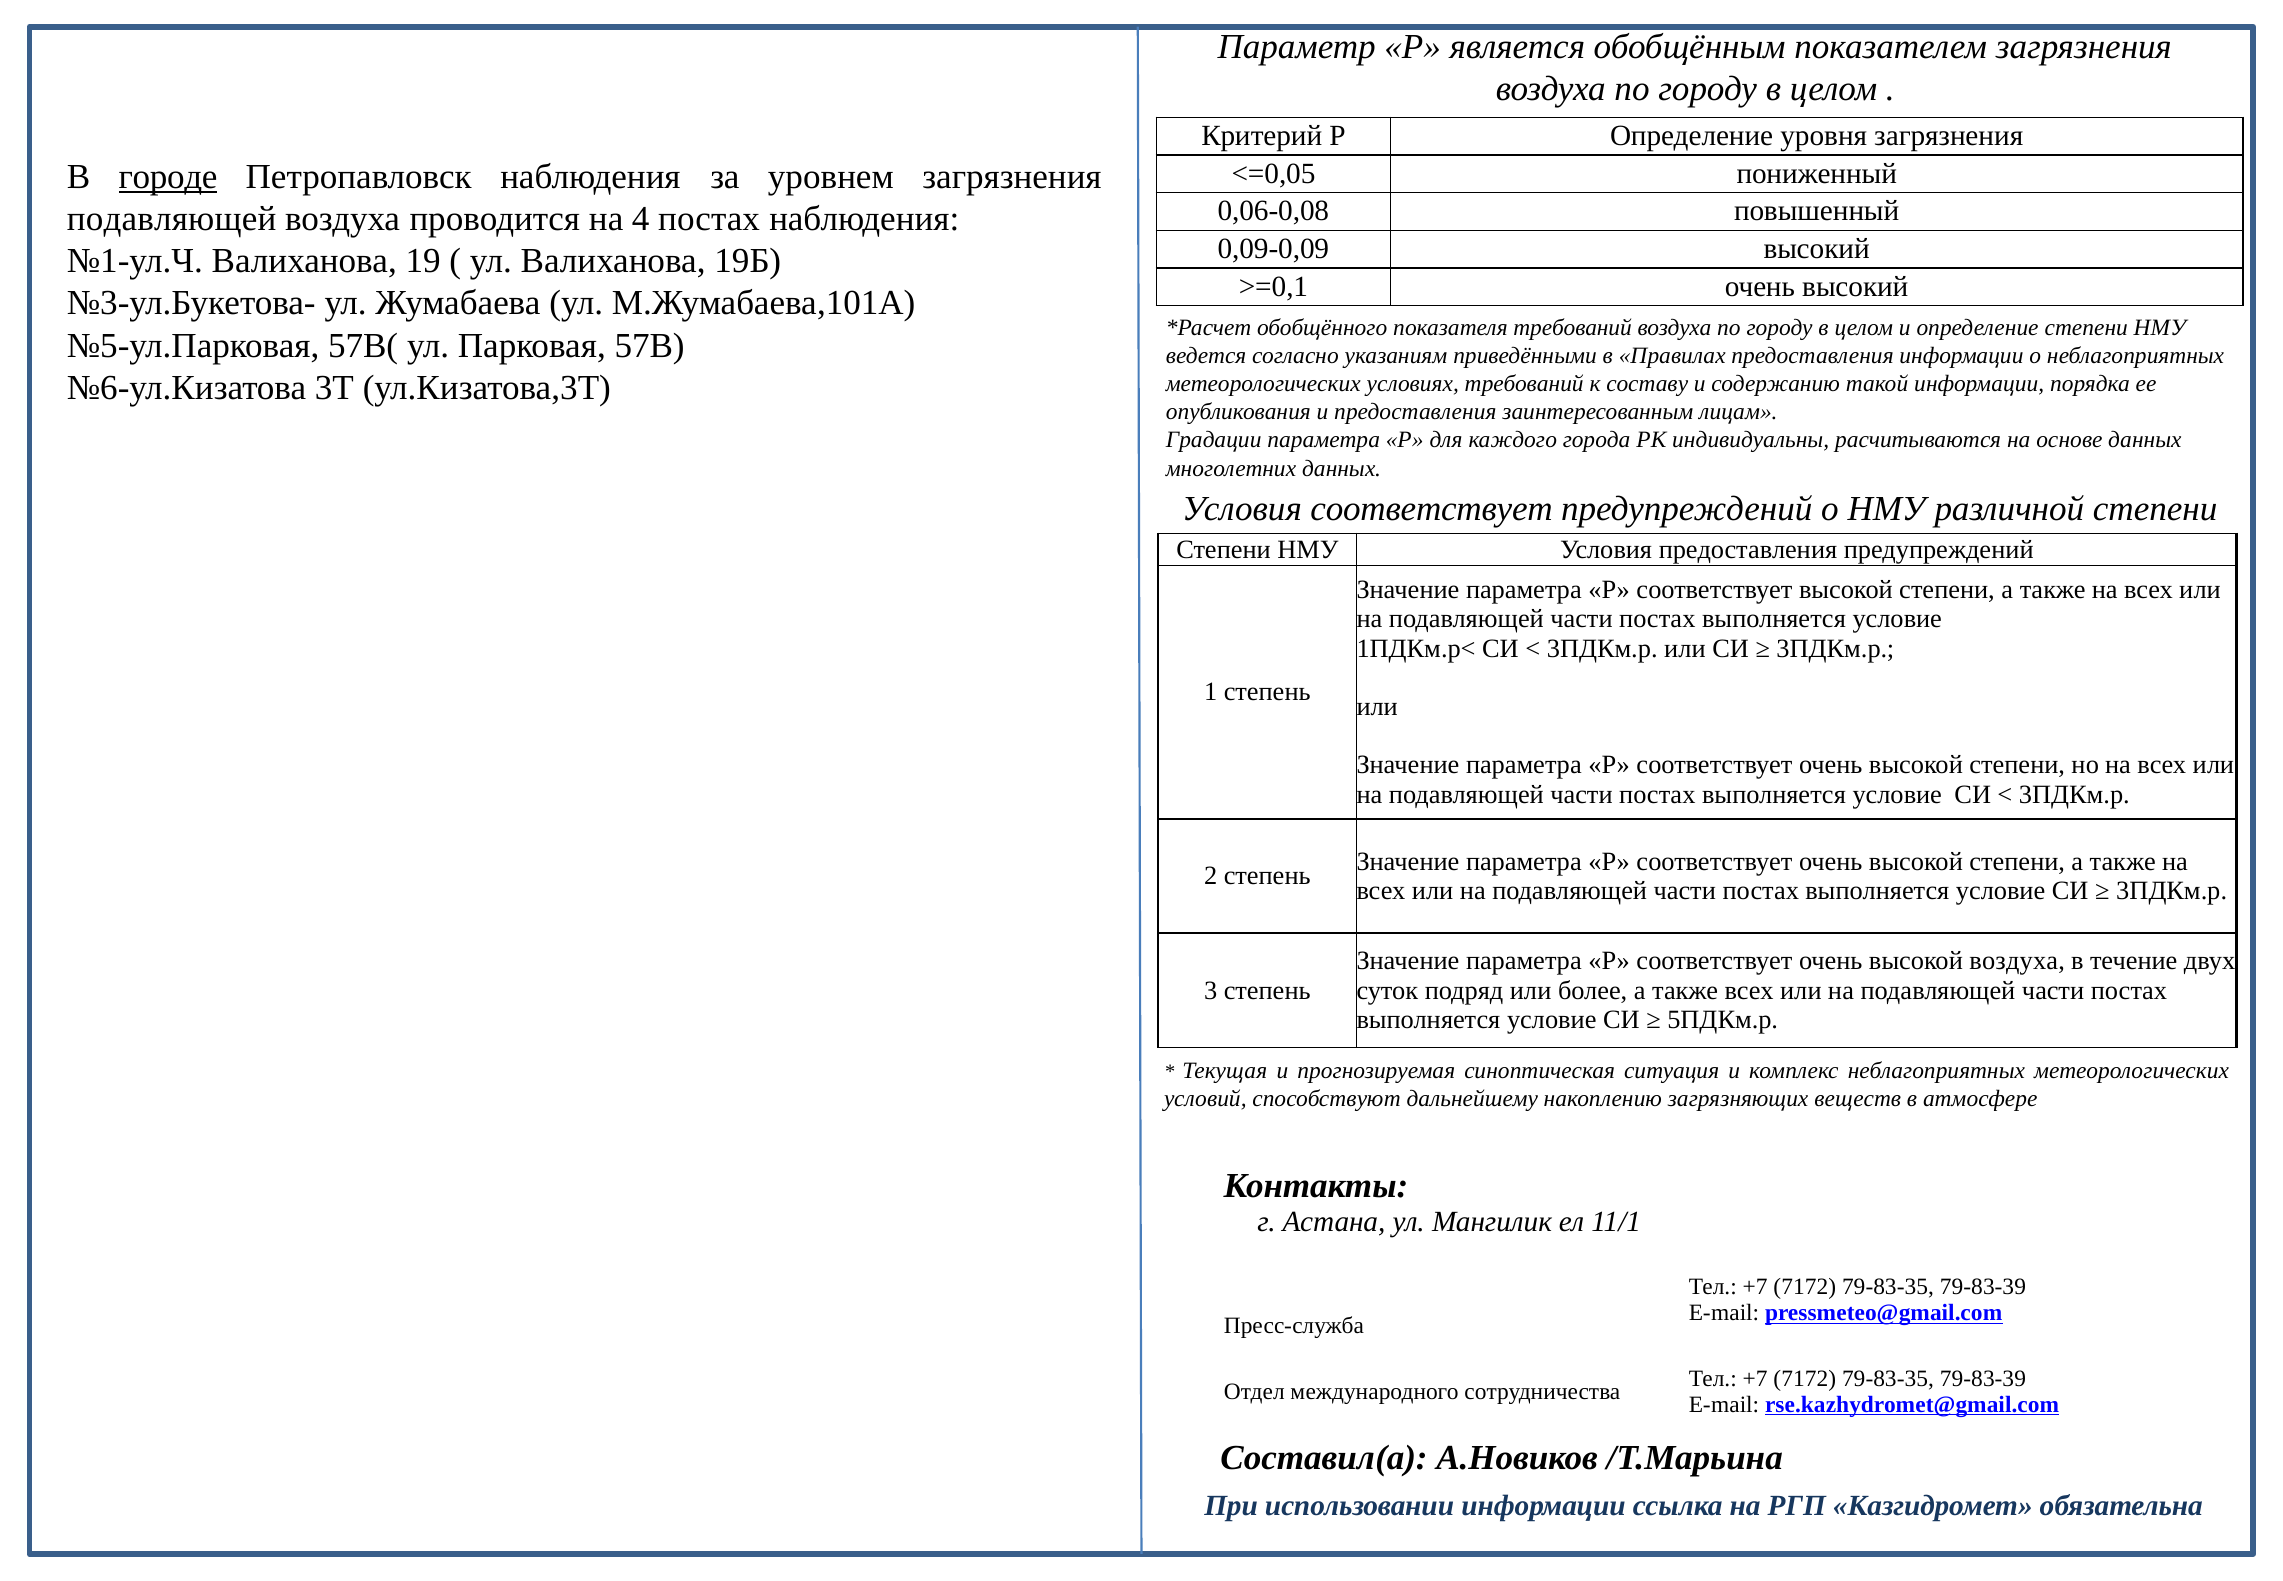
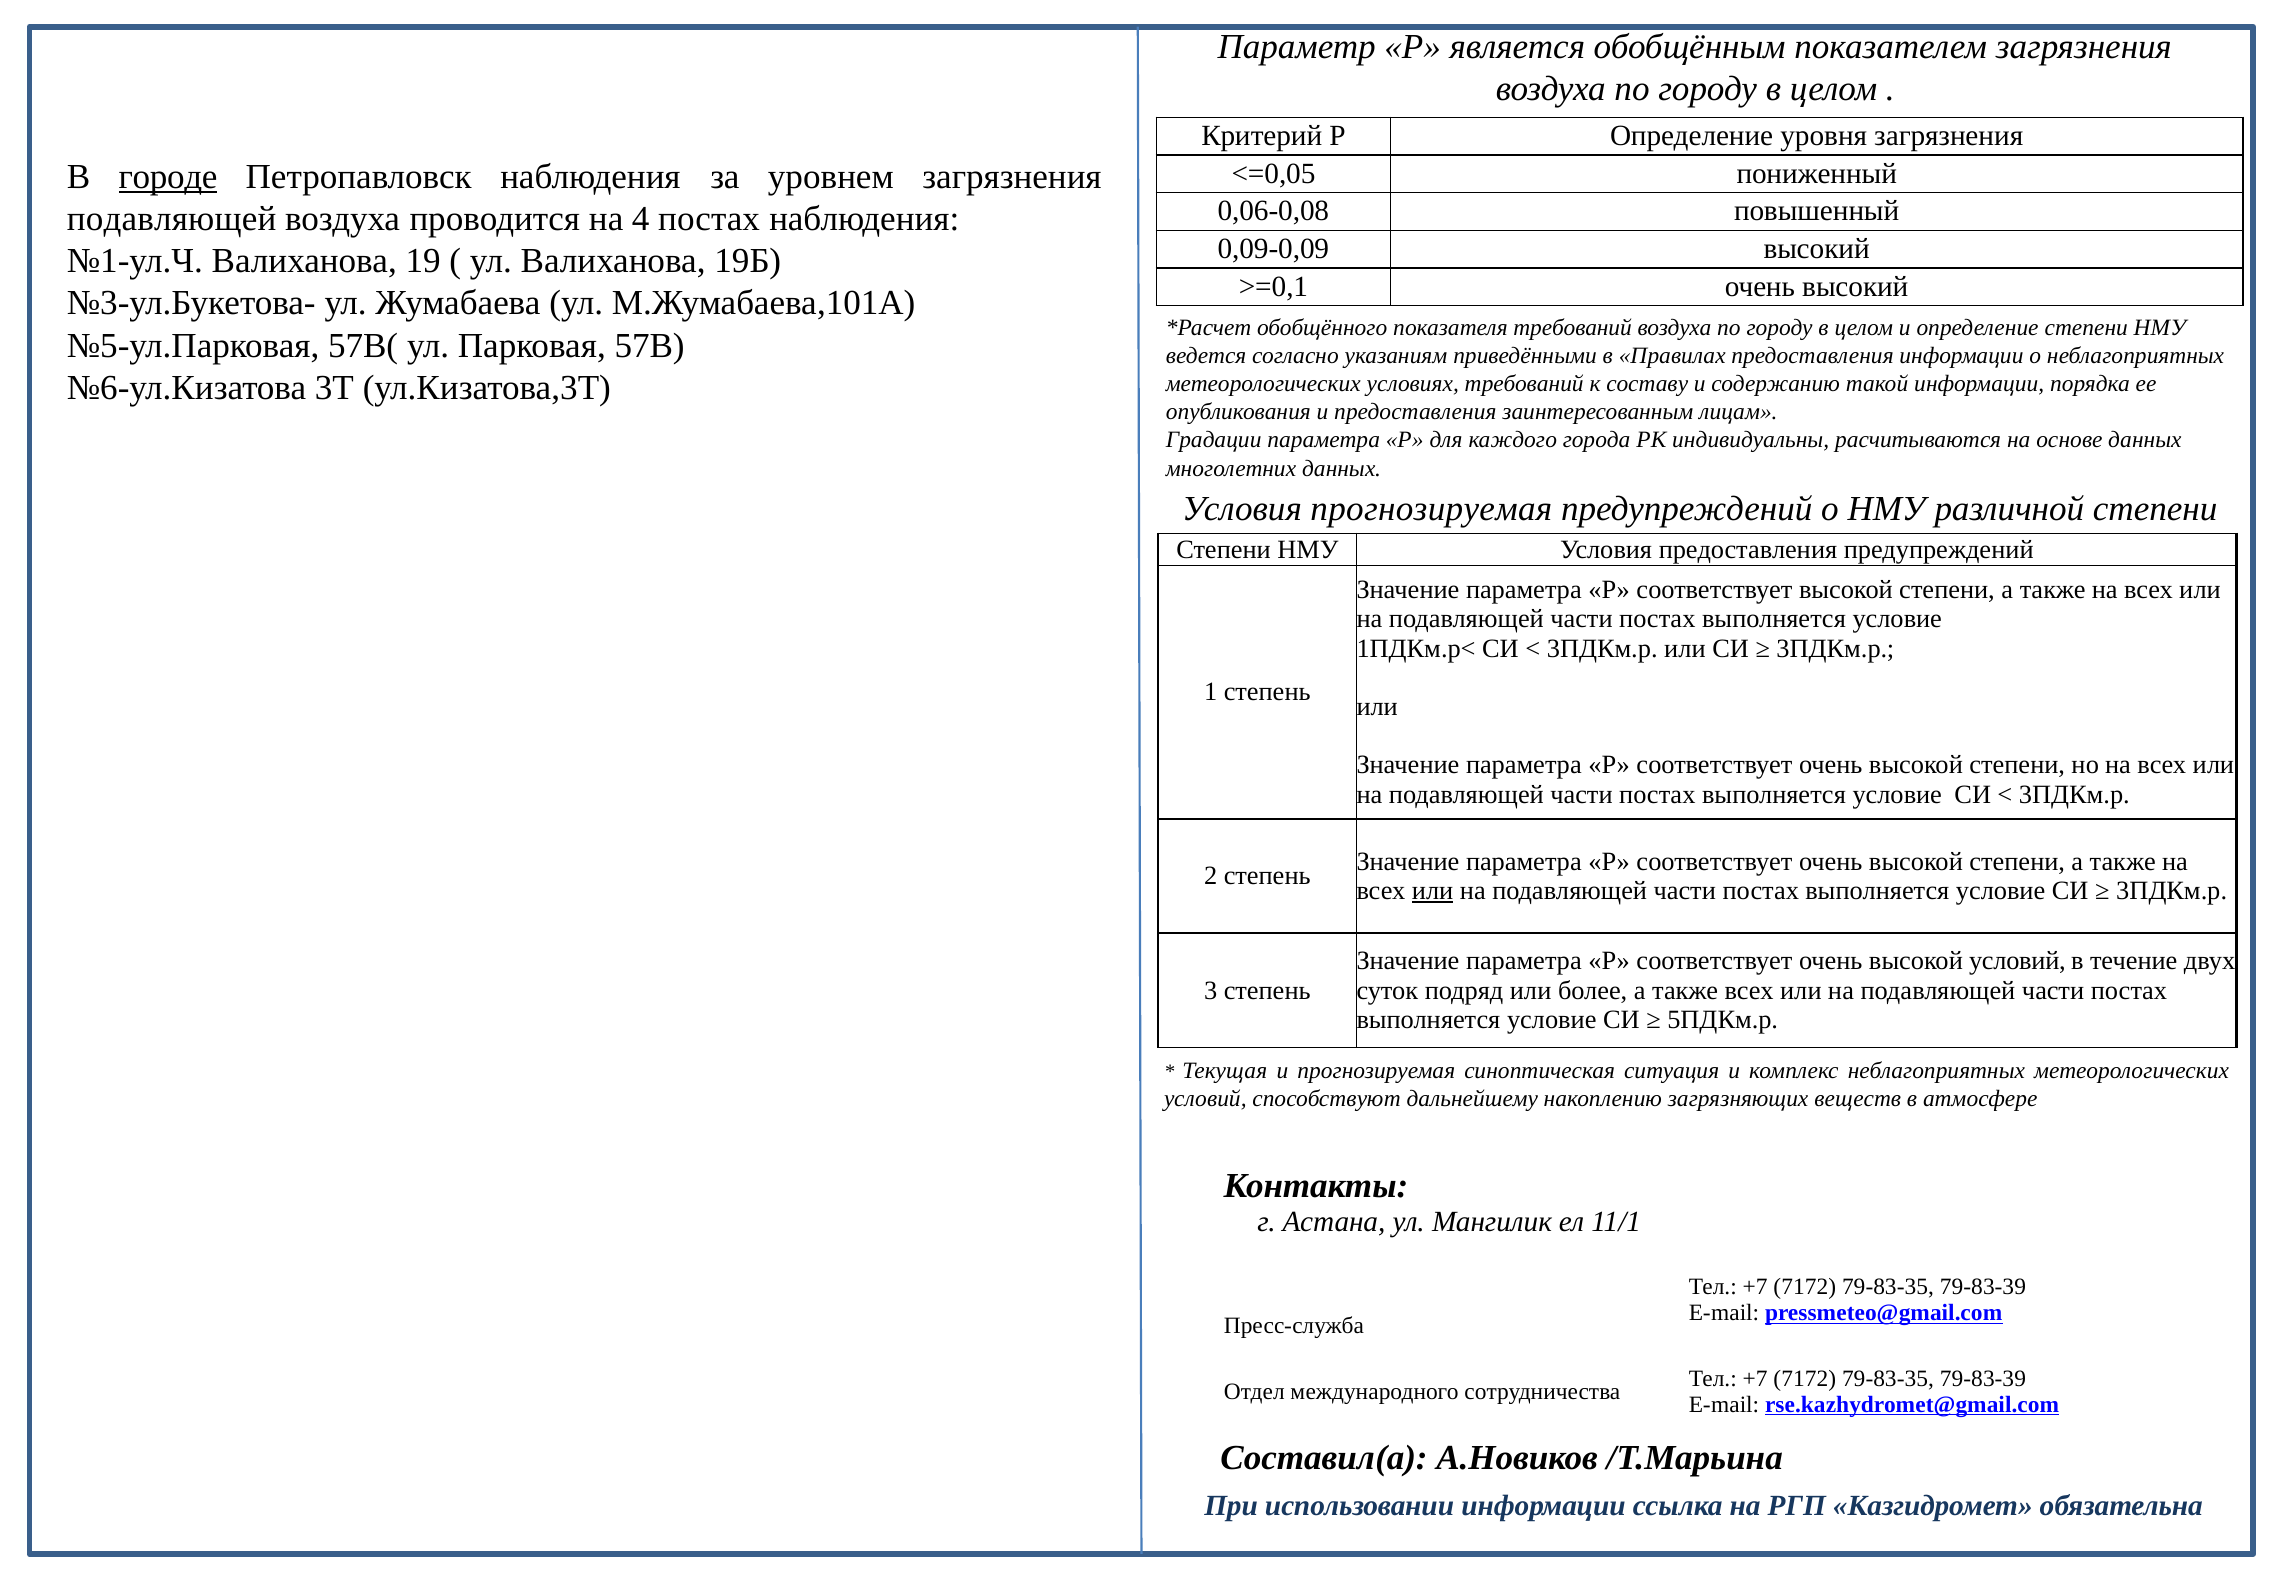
Условия соответствует: соответствует -> прогнозируемая (1431, 509)
или underline: none -> present (1433, 891)
высокой воздуха: воздуха -> условий (2017, 961)
